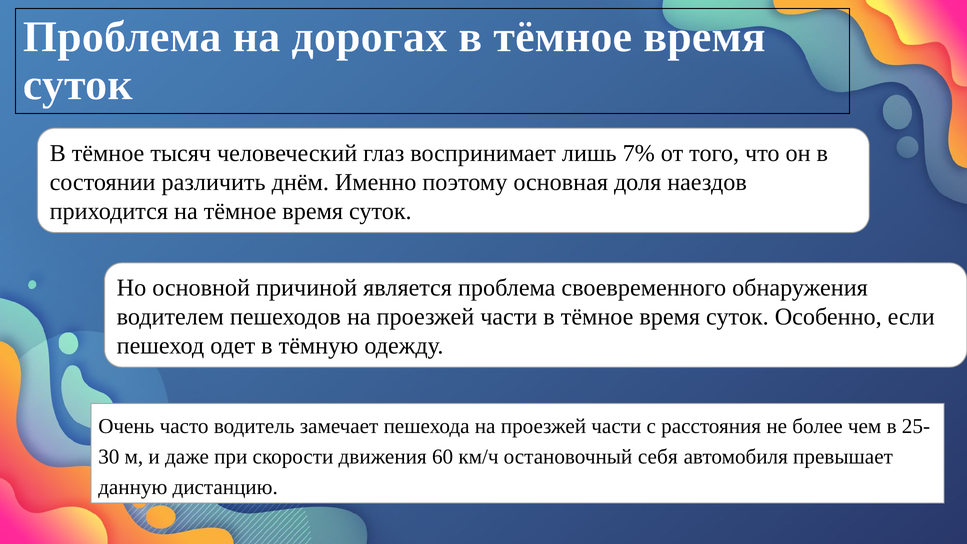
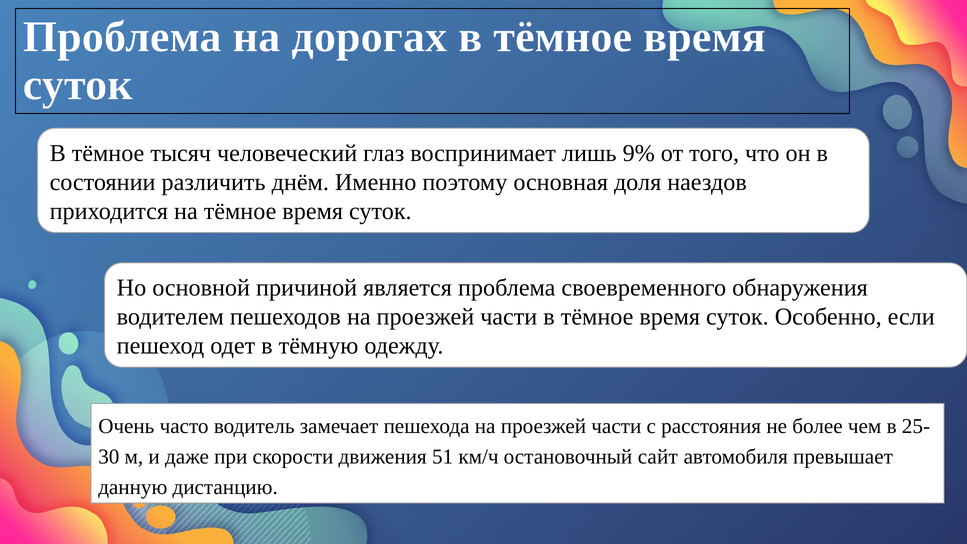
7%: 7% -> 9% (639, 153)
60: 60 -> 51 (443, 457)
себя: себя -> сайт (658, 457)
